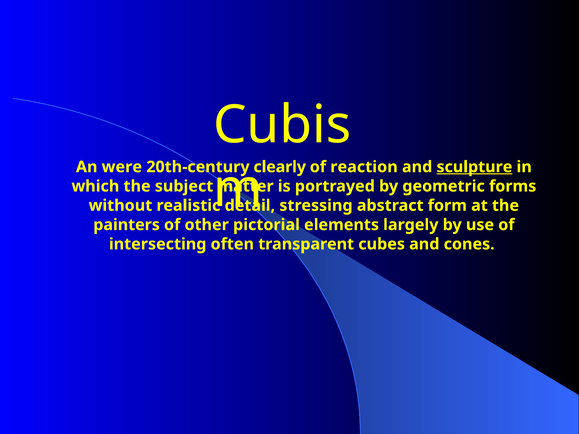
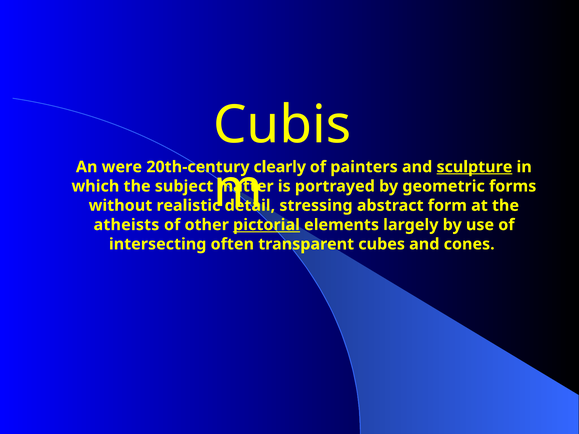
reaction: reaction -> painters (364, 167)
painters: painters -> atheists (126, 225)
pictorial underline: none -> present (266, 225)
